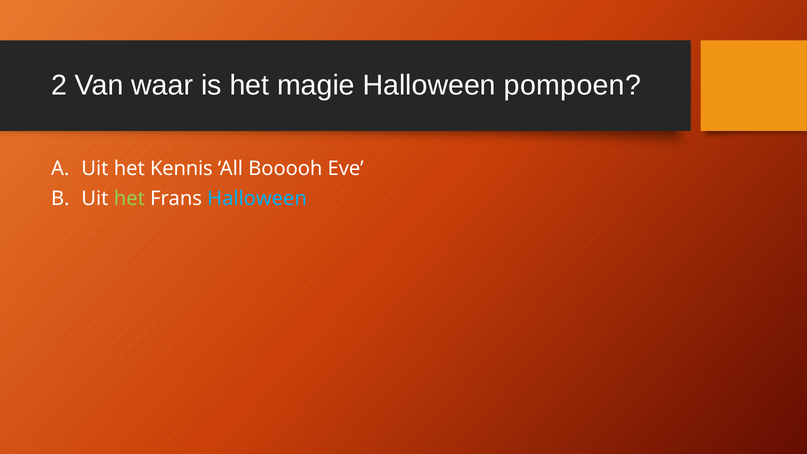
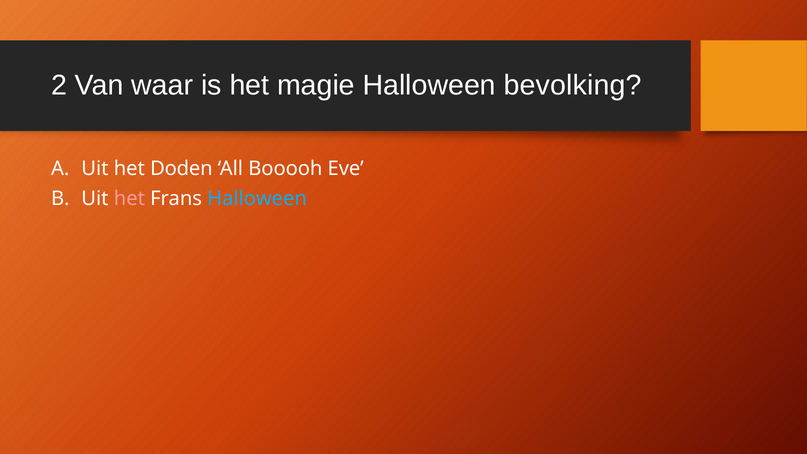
pompoen: pompoen -> bevolking (573, 85)
Kennis: Kennis -> Doden (181, 168)
het colour: light green -> pink (129, 199)
